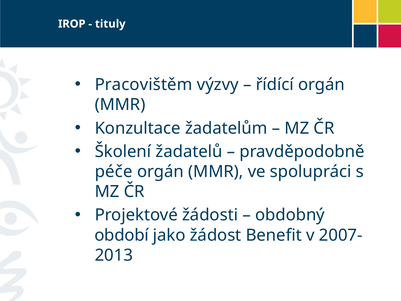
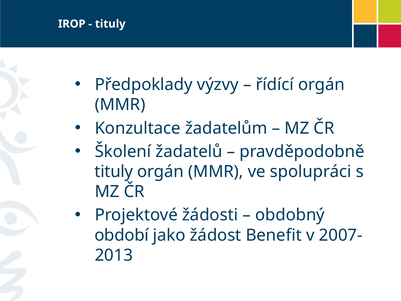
Pracovištěm: Pracovištěm -> Předpoklady (144, 85)
péče: péče -> tituly (114, 172)
